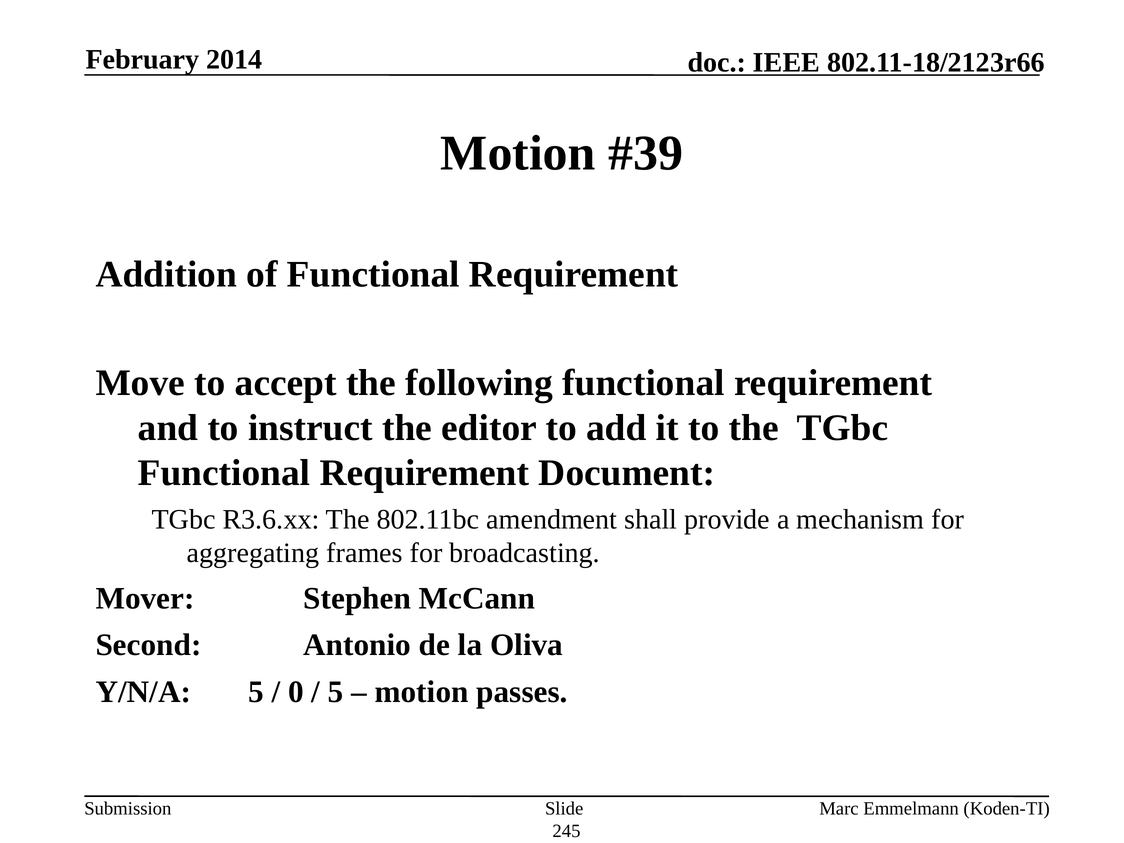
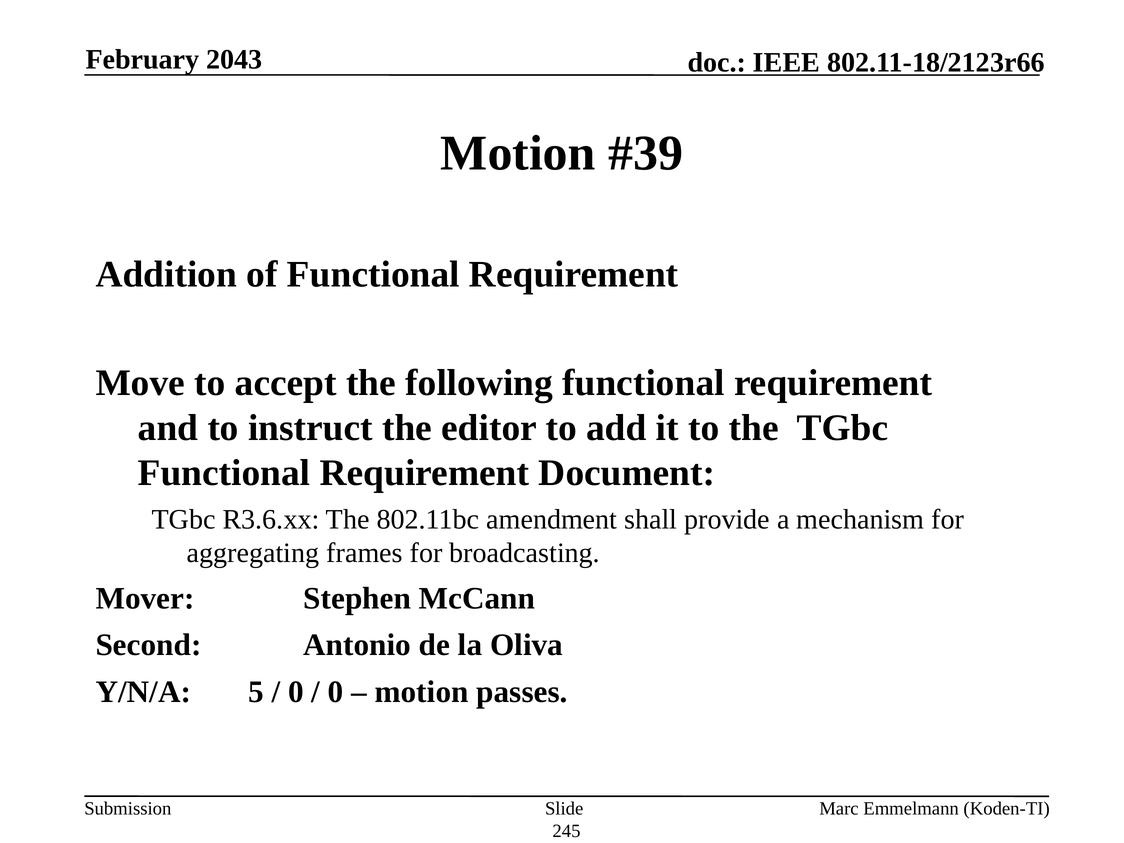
2014: 2014 -> 2043 (234, 60)
5: 5 -> 0 (336, 692)
